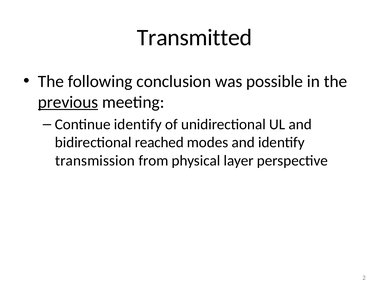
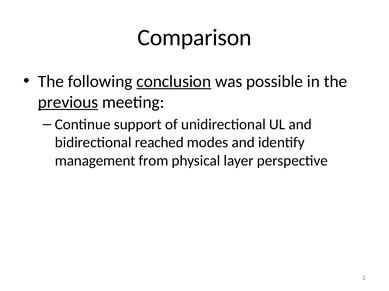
Transmitted: Transmitted -> Comparison (194, 38)
conclusion underline: none -> present (174, 82)
Continue identify: identify -> support (138, 125)
transmission: transmission -> management (95, 161)
